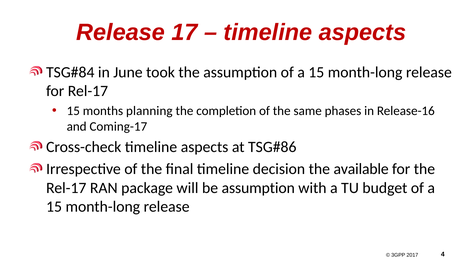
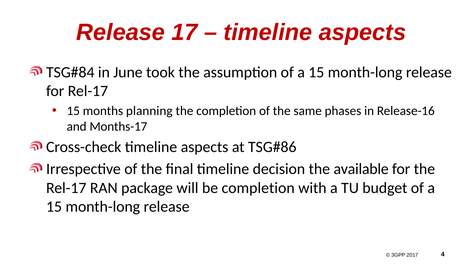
Coming-17: Coming-17 -> Months-17 (118, 126)
be assumption: assumption -> completion (258, 188)
